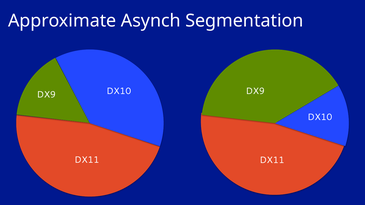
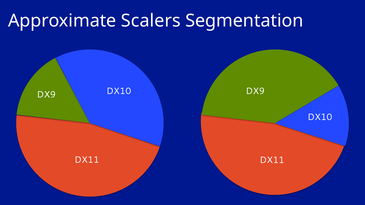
Asynch: Asynch -> Scalers (151, 21)
